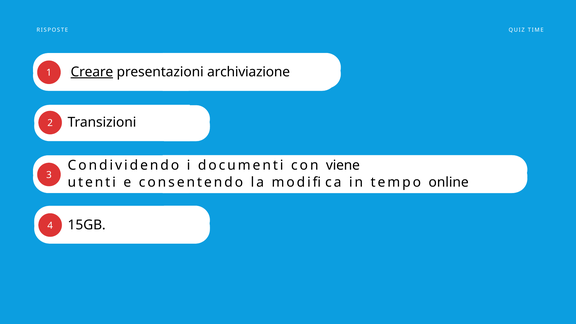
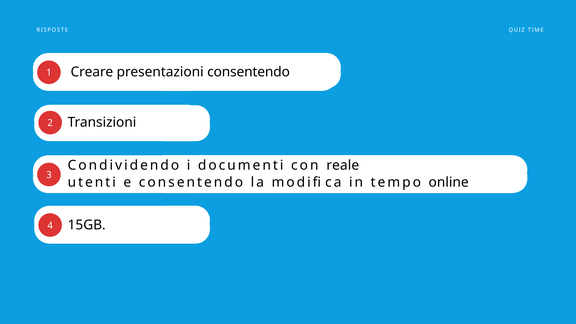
Creare underline: present -> none (92, 72)
presentazioni archiviazione: archiviazione -> consentendo (249, 72)
viene: viene -> reale (343, 165)
